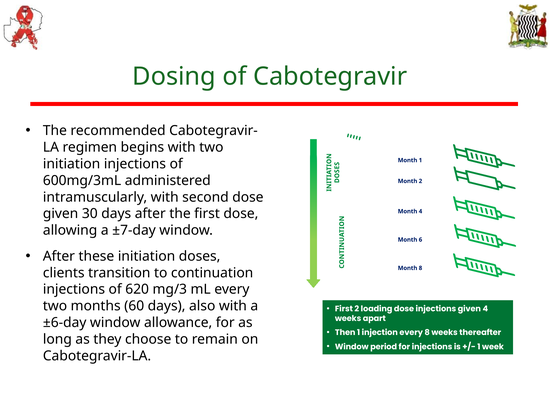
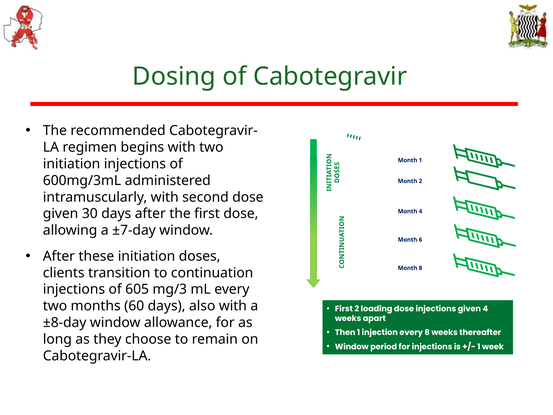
620: 620 -> 605 (137, 289)
±6-day: ±6-day -> ±8-day (65, 322)
